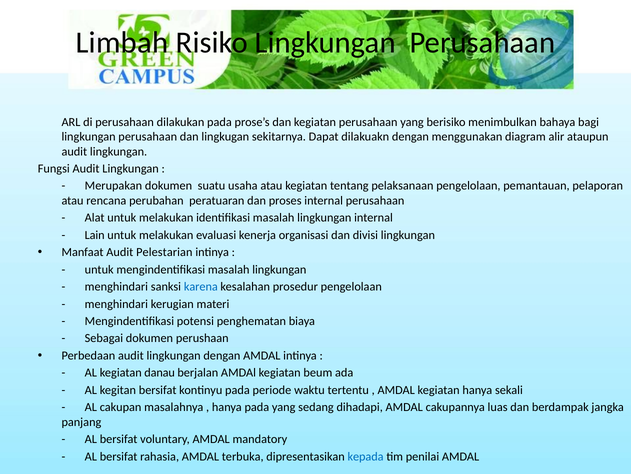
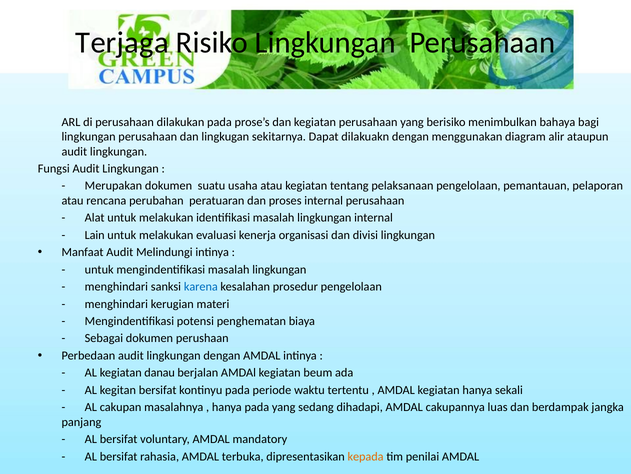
Limbah: Limbah -> Terjaga (122, 43)
Pelestarian: Pelestarian -> Melindungi (164, 252)
kepada colour: blue -> orange (366, 456)
